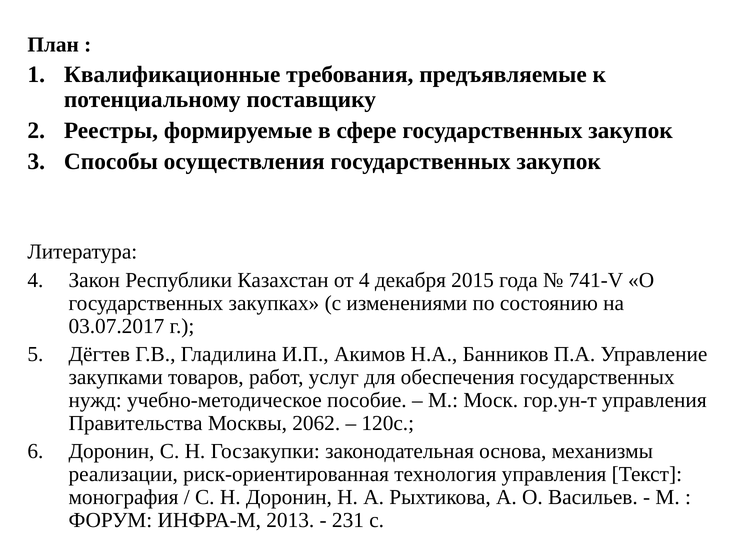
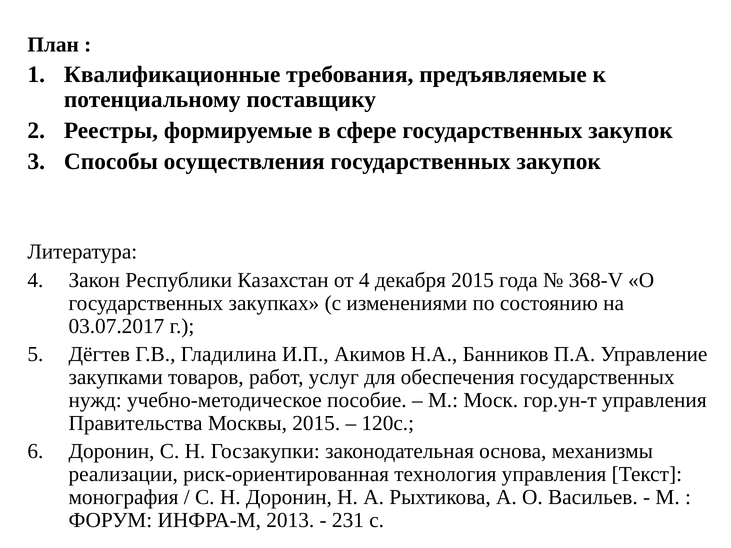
741-V: 741-V -> 368-V (596, 280)
Москвы 2062: 2062 -> 2015 (316, 423)
